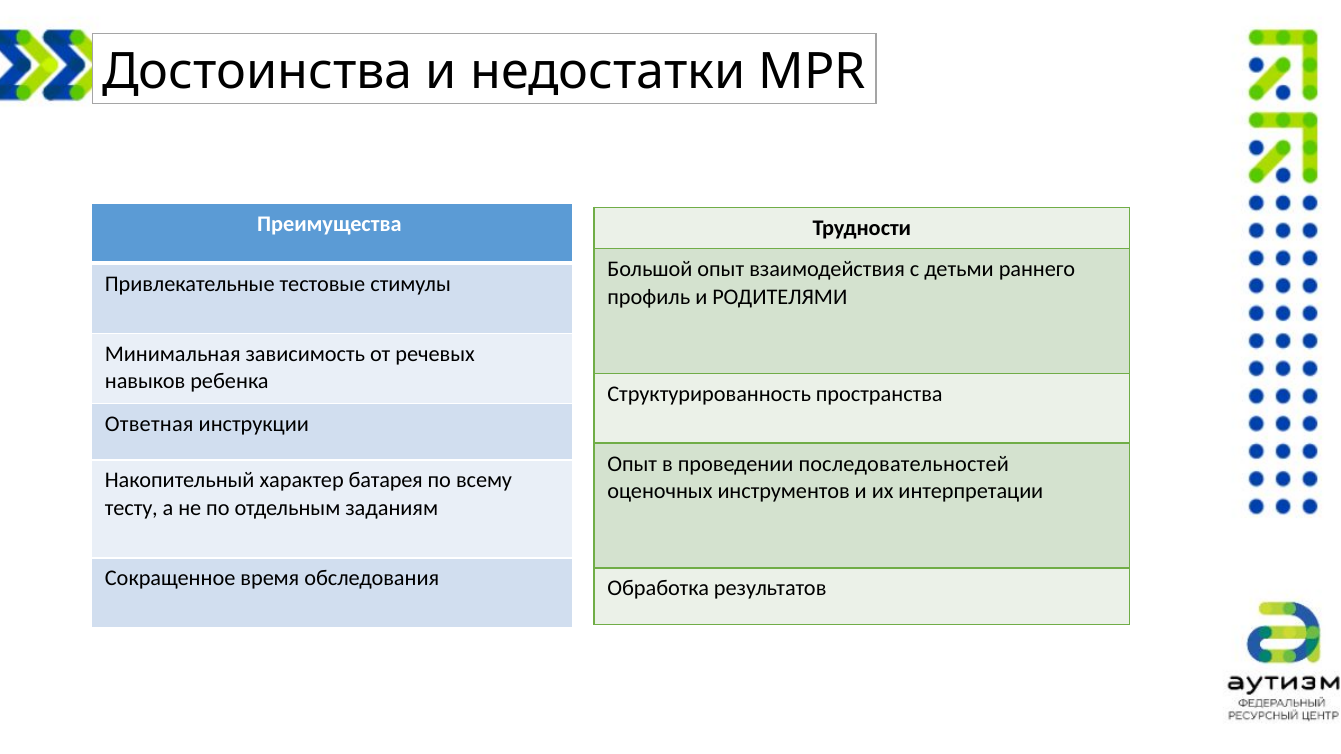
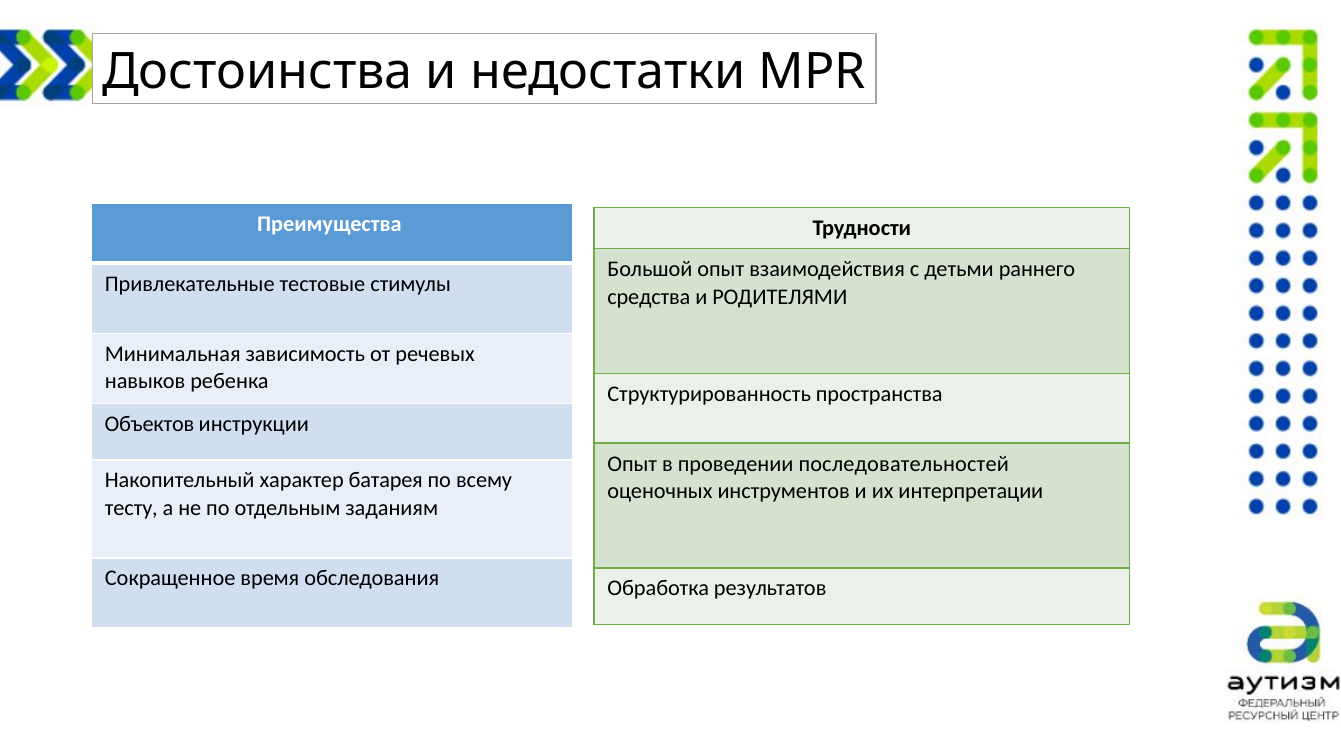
профиль: профиль -> средства (649, 297)
Ответная: Ответная -> Объектов (149, 424)
